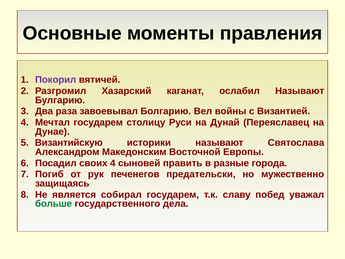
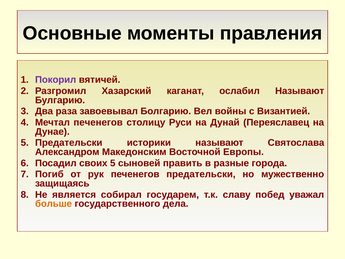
Мечтал государем: государем -> печенегов (98, 122)
Византийскую: Византийскую -> Предательски (69, 143)
своих 4: 4 -> 5 (113, 163)
больше colour: green -> orange (54, 204)
